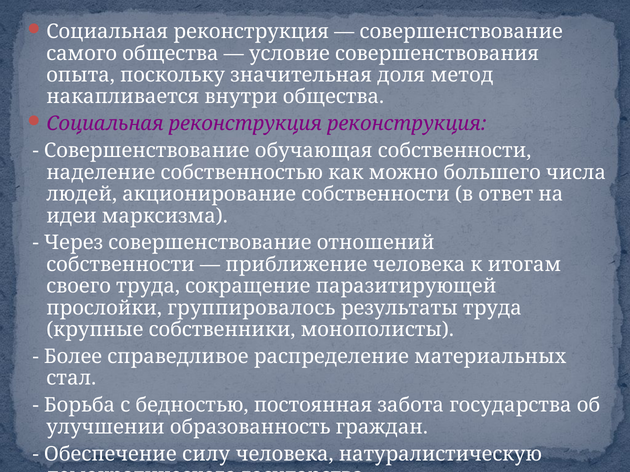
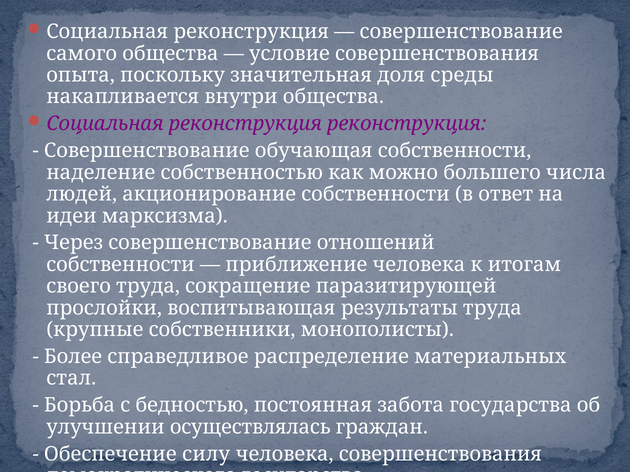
метод: метод -> среды (462, 75)
группировалось: группировалось -> воспитывающая (251, 308)
образованность: образованность -> осуществлялась (250, 427)
человека натуралистическую: натуралистическую -> совершенствования (440, 454)
